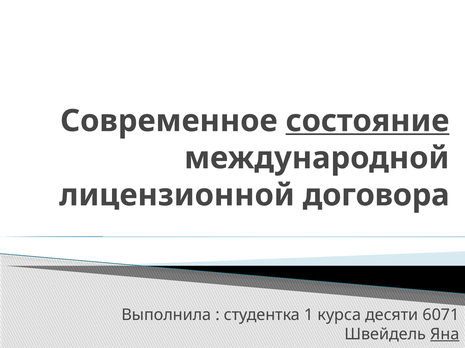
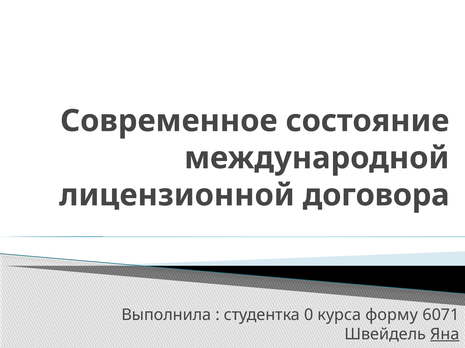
состояние underline: present -> none (367, 121)
1: 1 -> 0 (309, 315)
десяти: десяти -> форму (392, 315)
